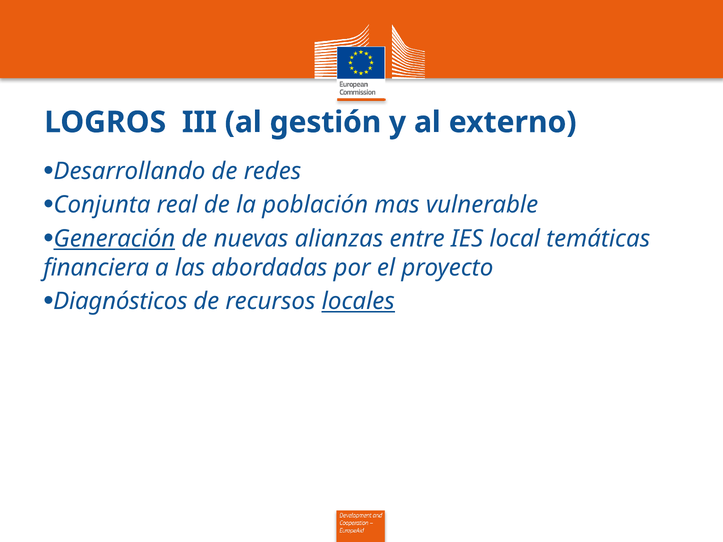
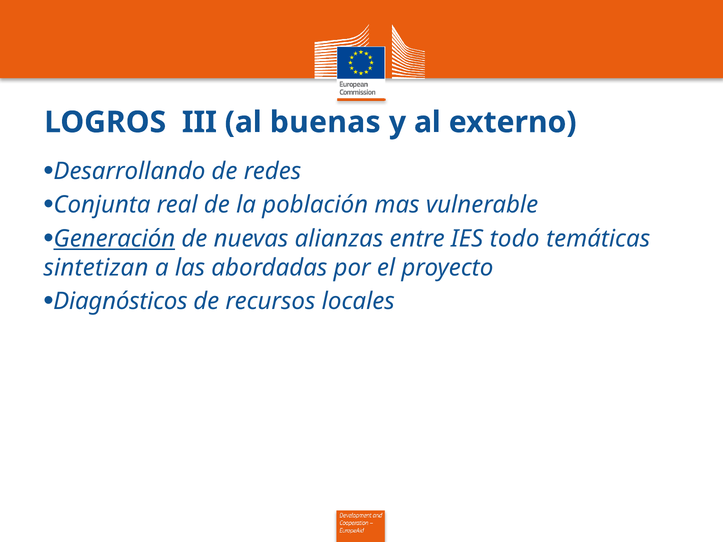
gestión: gestión -> buenas (325, 122)
local: local -> todo (515, 239)
financiera: financiera -> sintetizan (96, 268)
locales underline: present -> none (358, 301)
